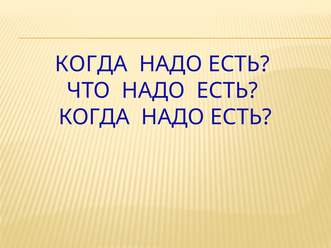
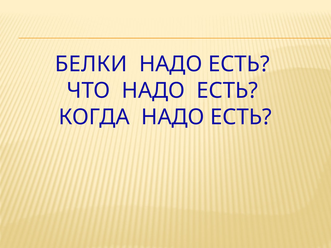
КОГДА: КОГДА -> БЕЛКИ (91, 64)
